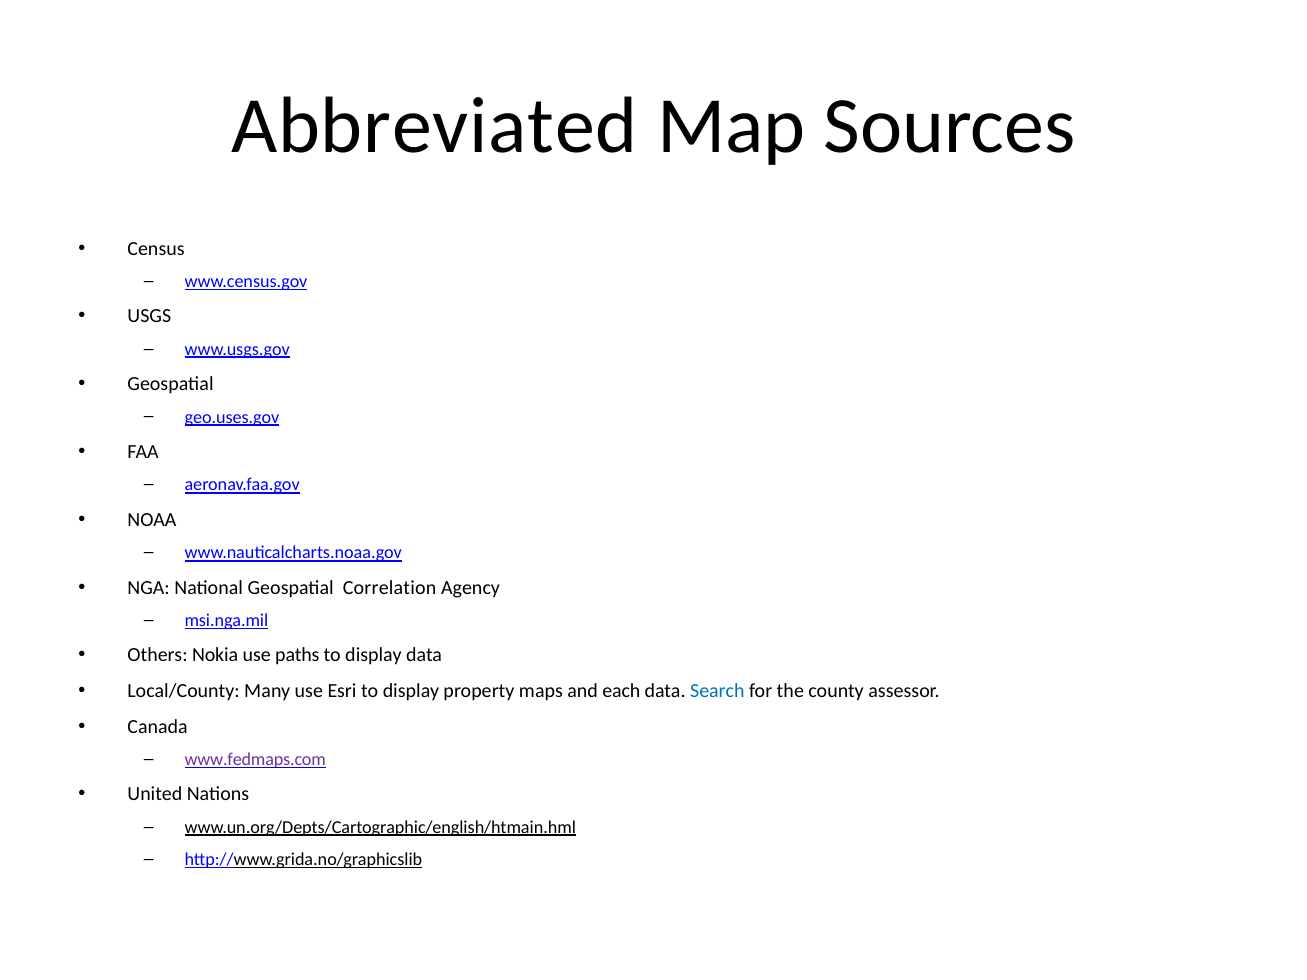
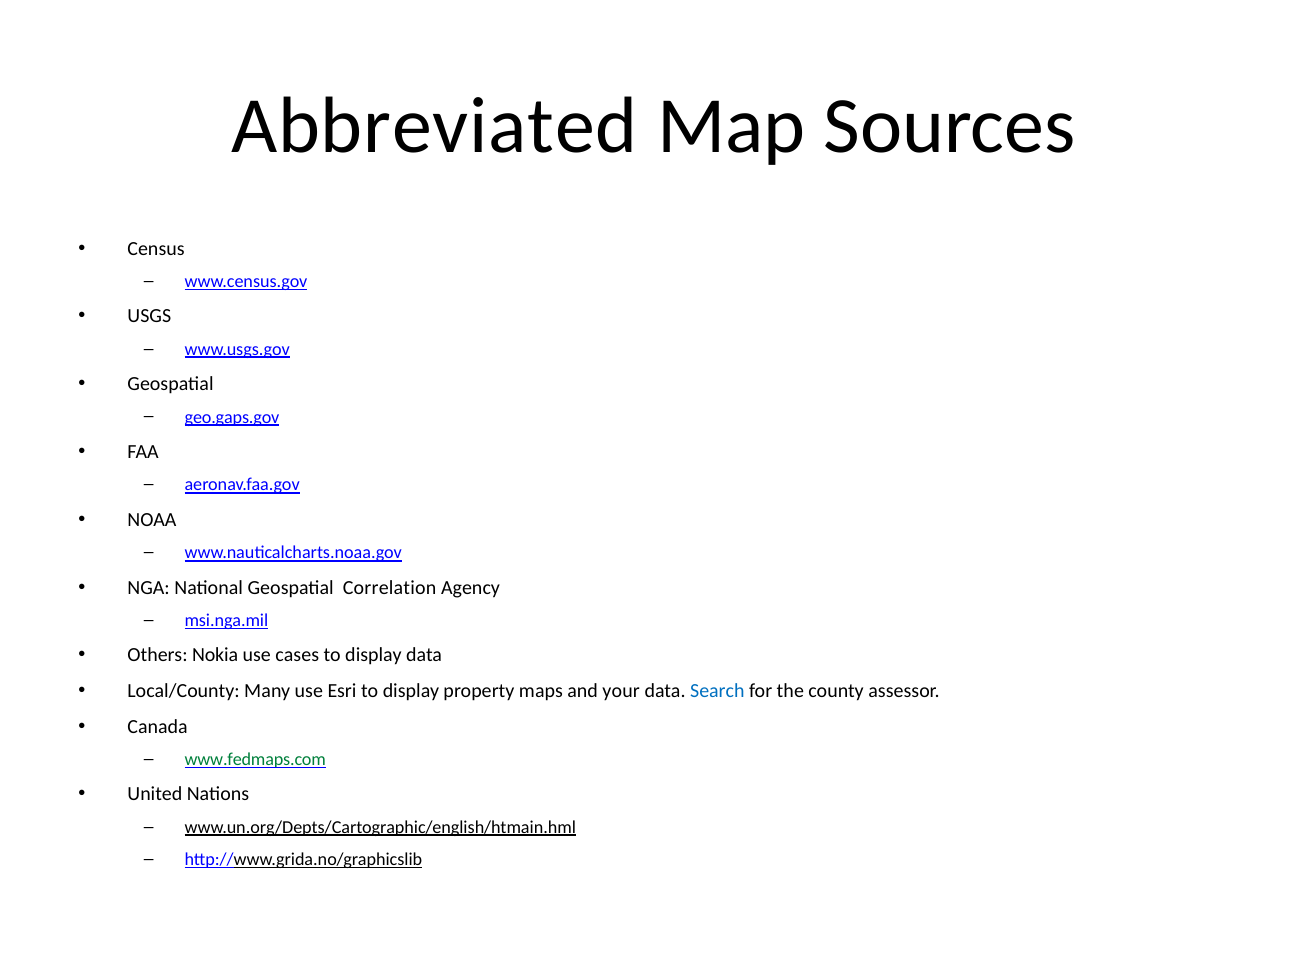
geo.uses.gov: geo.uses.gov -> geo.gaps.gov (232, 417)
paths: paths -> cases (297, 656)
each: each -> your (621, 691)
www.fedmaps.com colour: purple -> green (255, 760)
